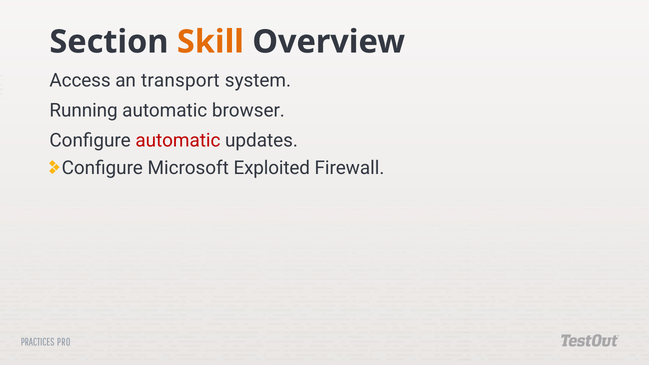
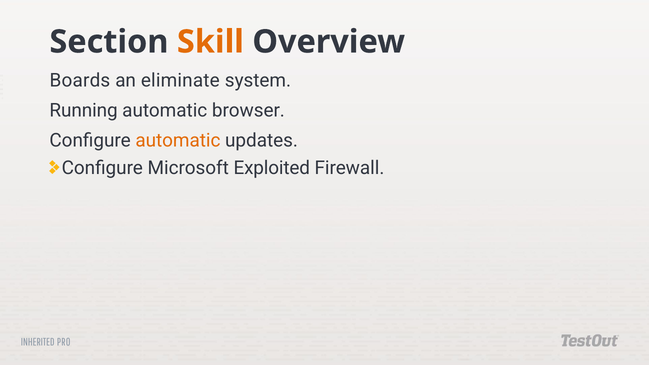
Access: Access -> Boards (80, 81)
transport: transport -> eliminate (180, 81)
automatic colour: red -> orange (178, 141)
PRACTICES: PRACTICES -> INHERITED (38, 342)
